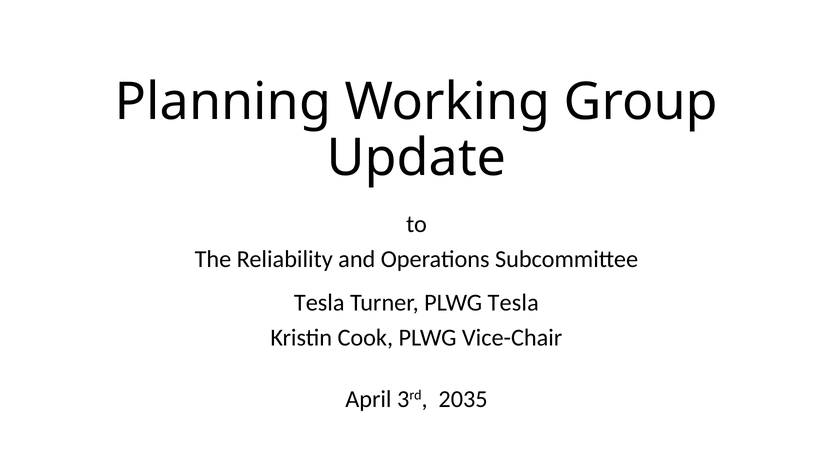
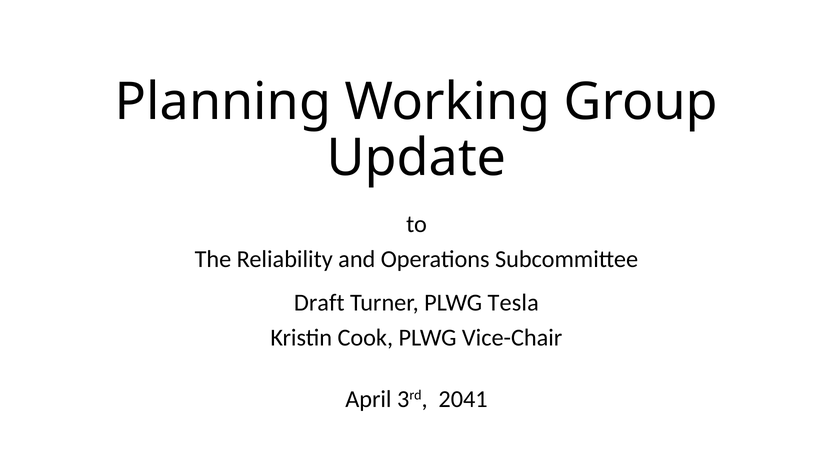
Tesla: Tesla -> Draft (319, 303)
2035: 2035 -> 2041 (463, 399)
